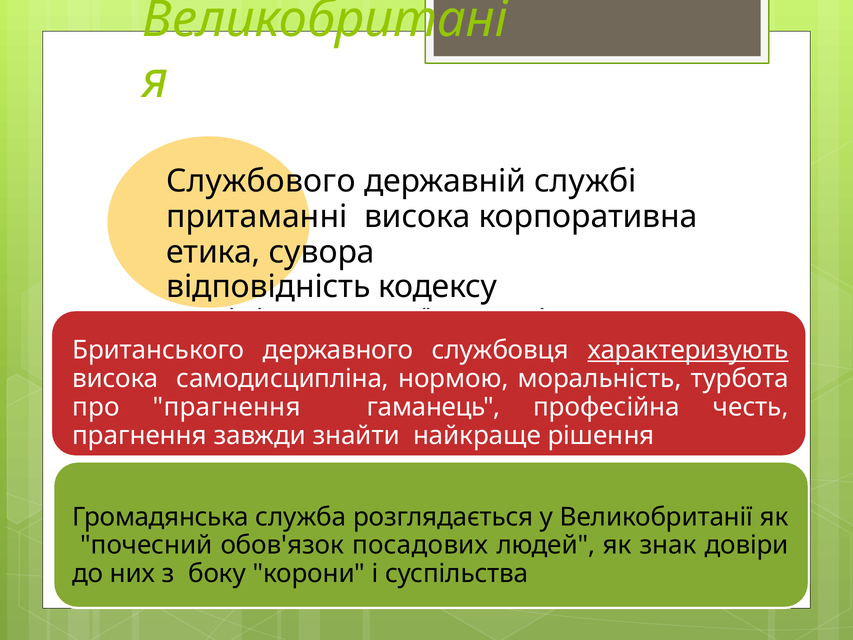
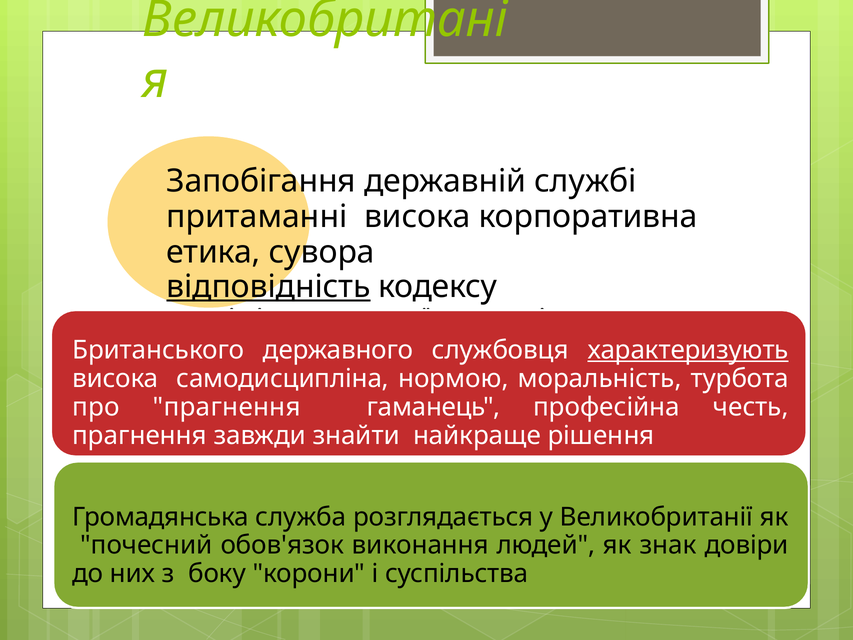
Службового: Службового -> Запобігання (261, 181)
відповідність underline: none -> present (268, 287)
посадових: посадових -> виконання (420, 545)
